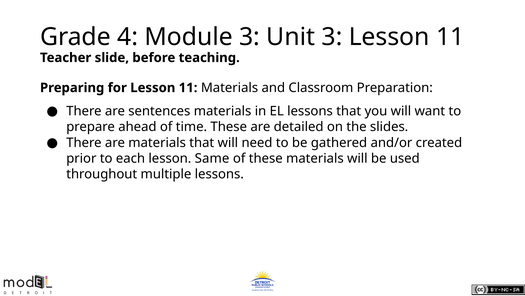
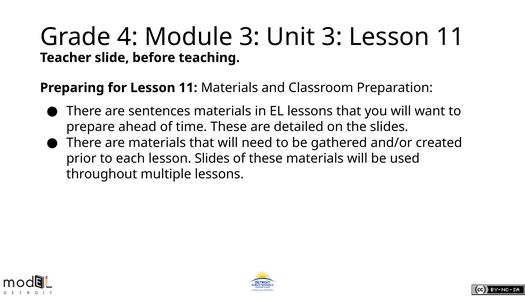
lesson Same: Same -> Slides (212, 158)
